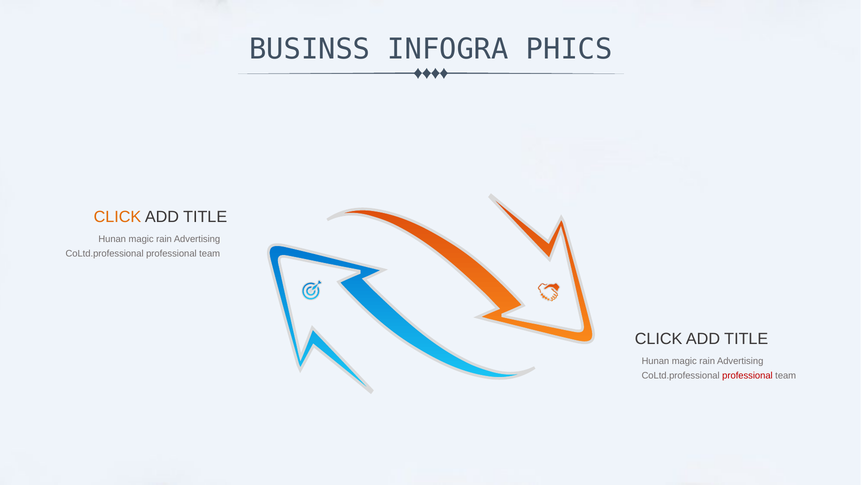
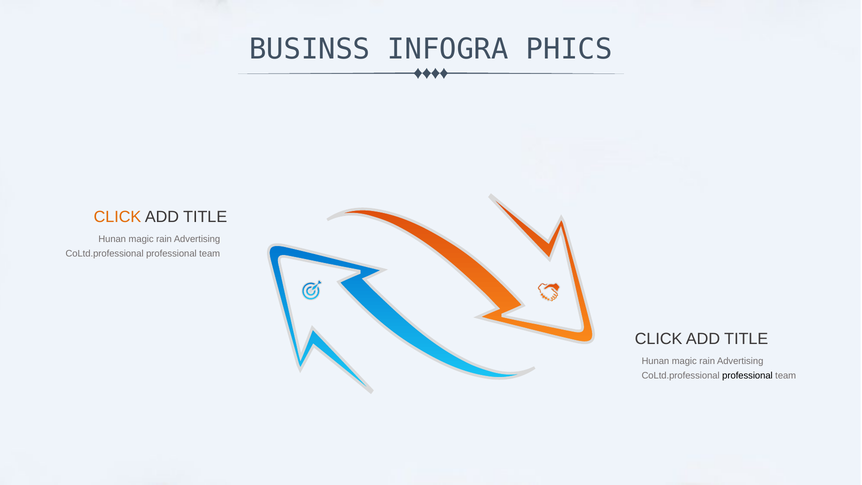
professional colour: red -> black (747, 376)
